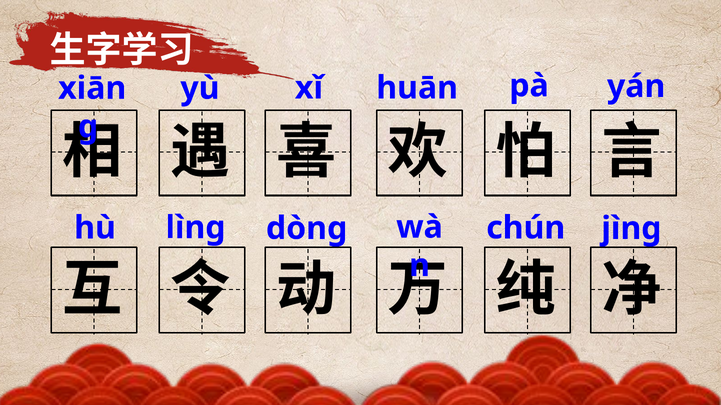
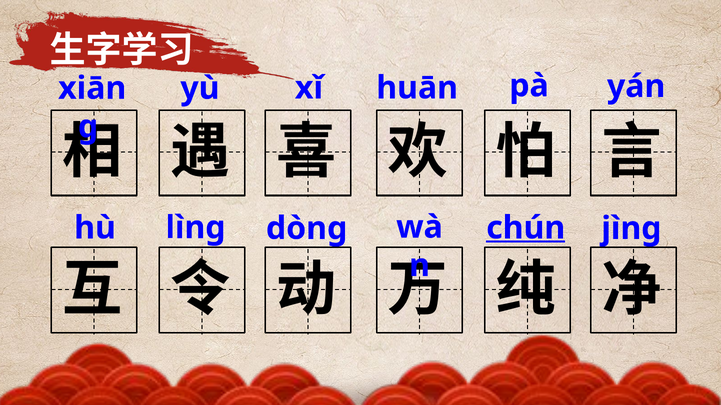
chún underline: none -> present (526, 228)
